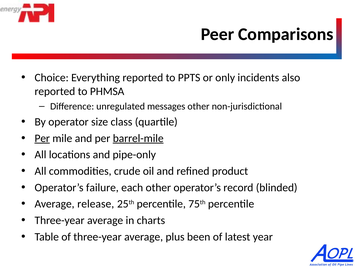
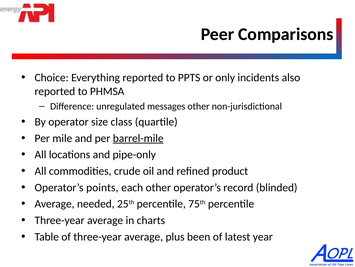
Per underline: present -> none (42, 138)
failure: failure -> points (102, 187)
release: release -> needed (96, 203)
